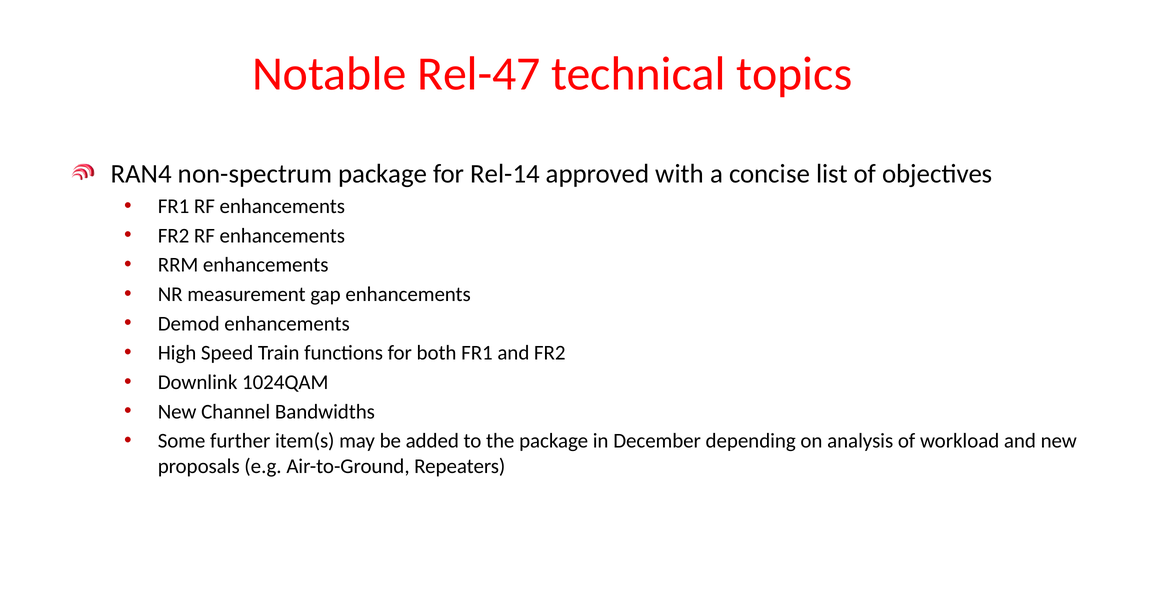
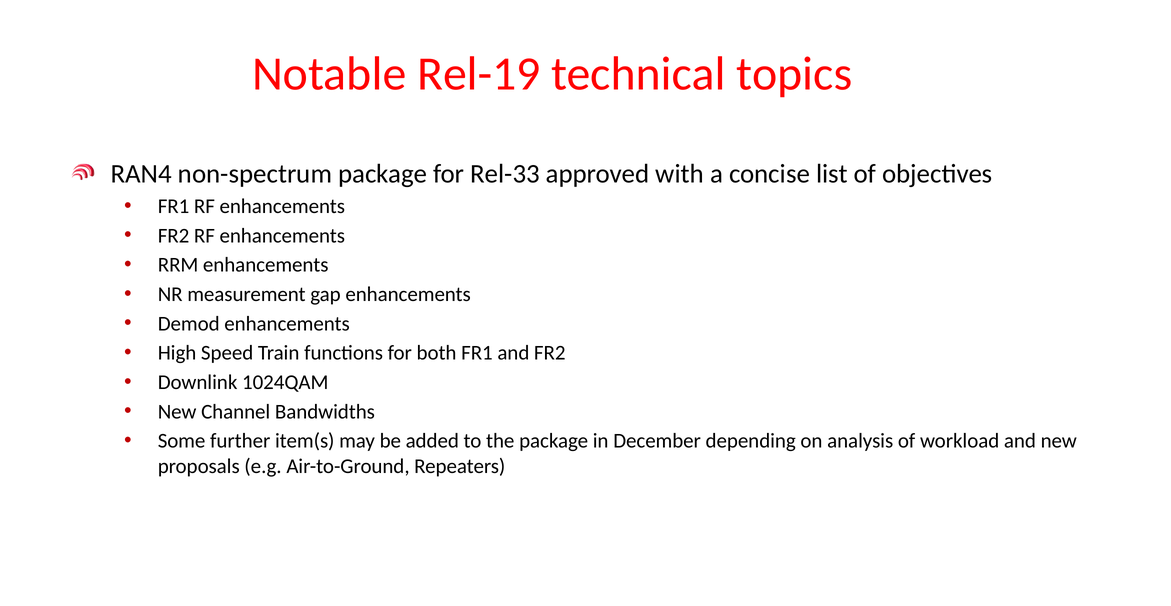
Rel-47: Rel-47 -> Rel-19 (479, 74)
Rel-14: Rel-14 -> Rel-33 (505, 174)
